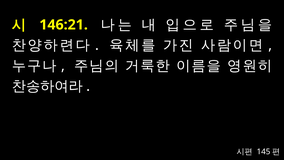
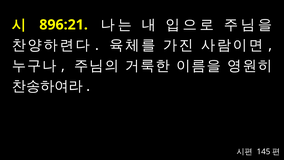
146:21: 146:21 -> 896:21 (64, 25)
